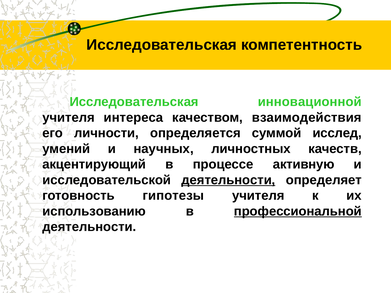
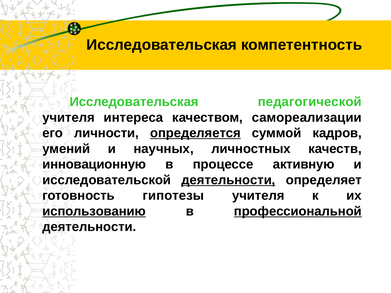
инновационной: инновационной -> педагогической (310, 102)
взаимодействия: взаимодействия -> самореализации (307, 118)
определяется underline: none -> present (195, 133)
исслед: исслед -> кадров (337, 133)
акцентирующий: акцентирующий -> инновационную (94, 164)
использованию underline: none -> present (94, 211)
